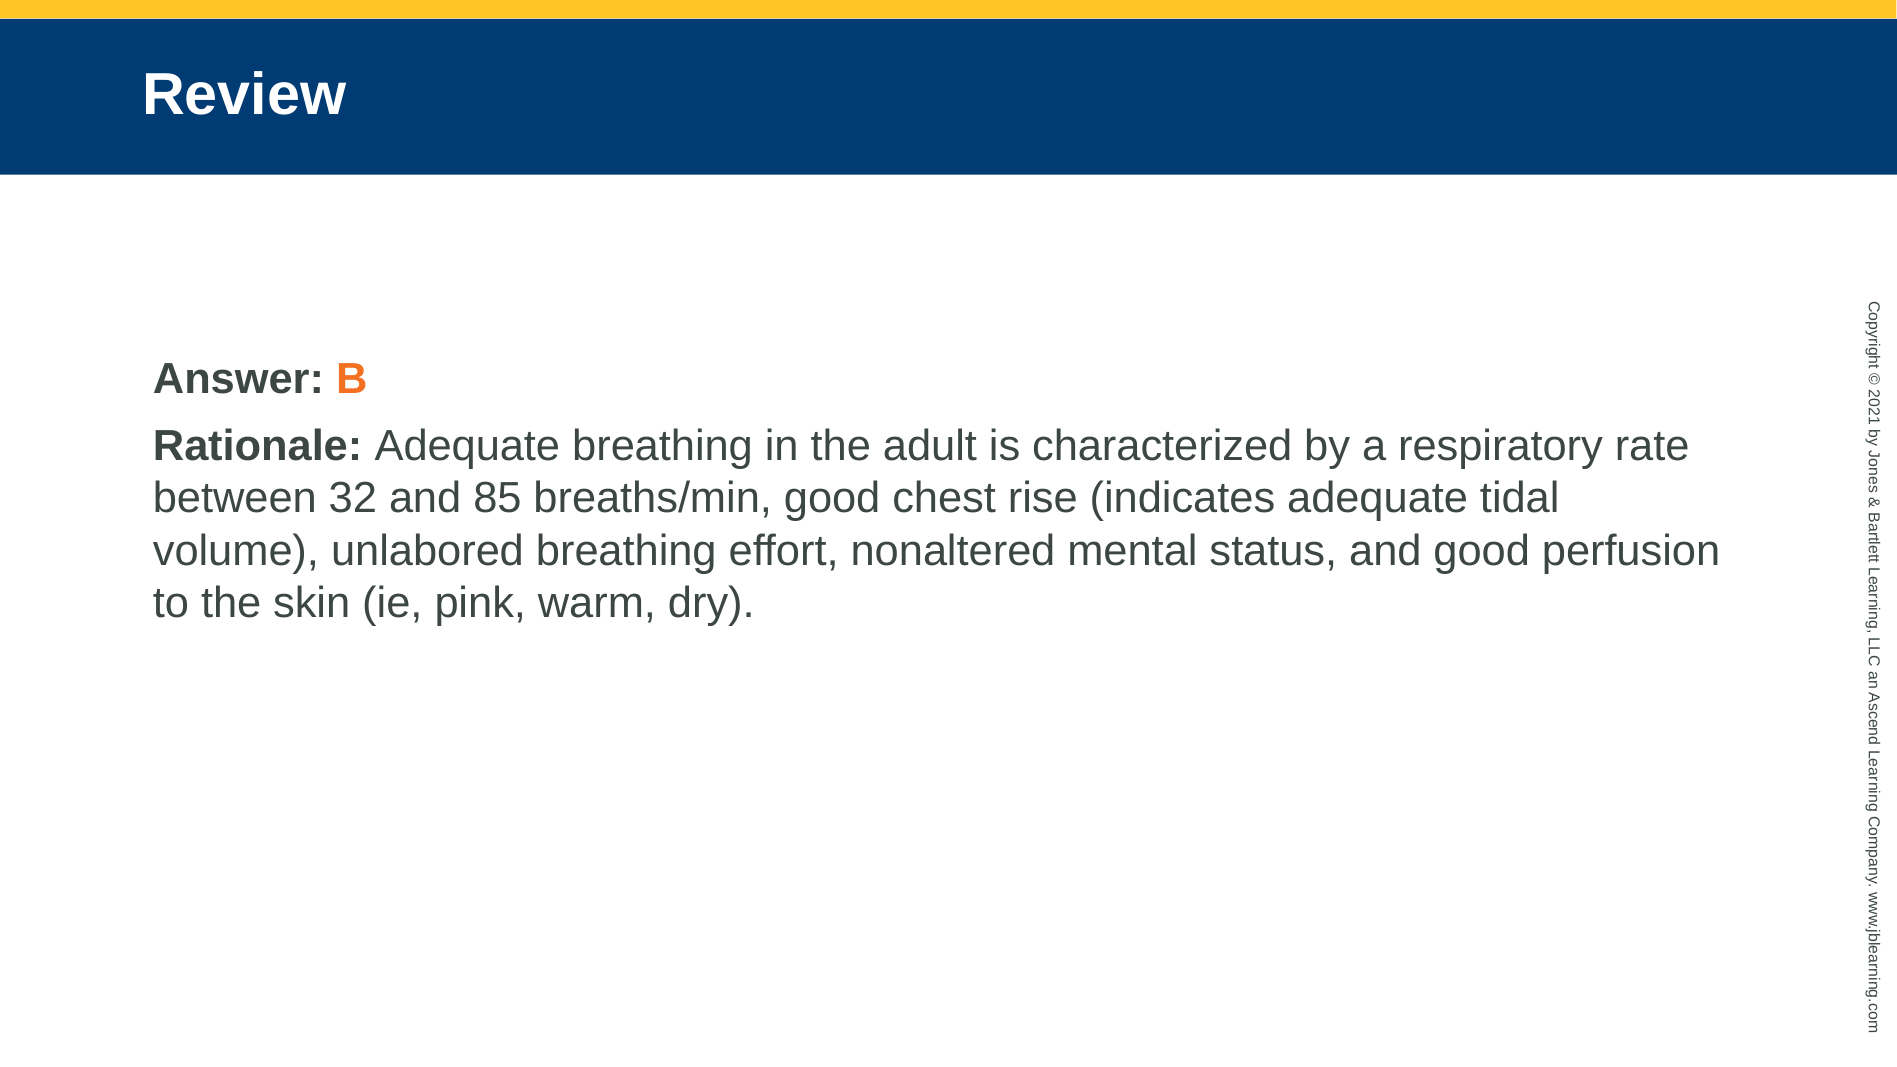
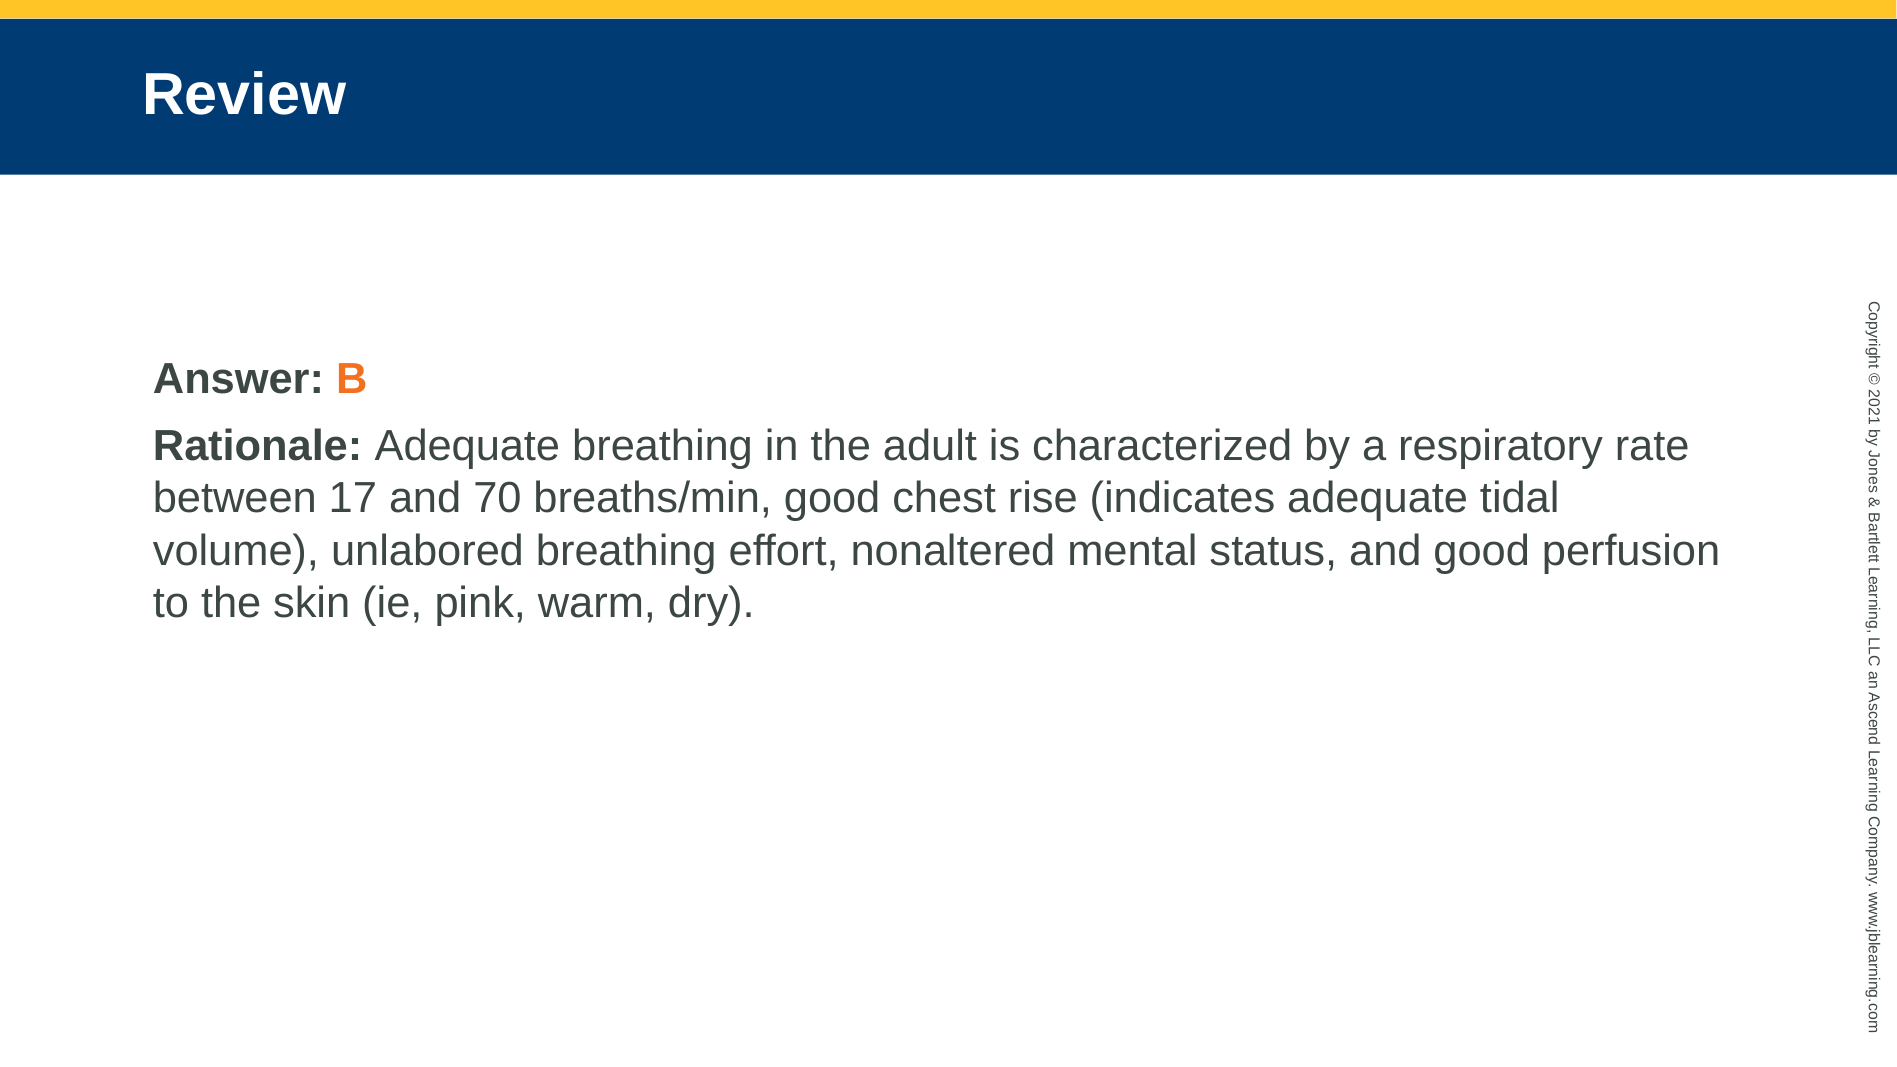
32: 32 -> 17 (353, 499)
85: 85 -> 70 (497, 499)
